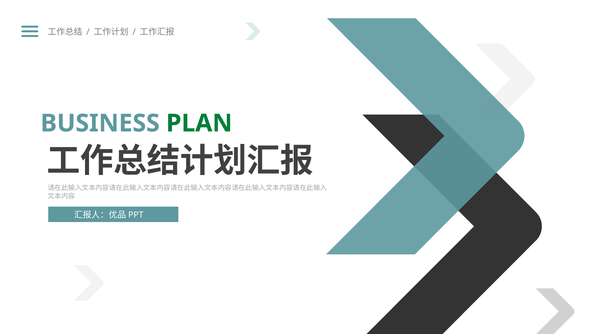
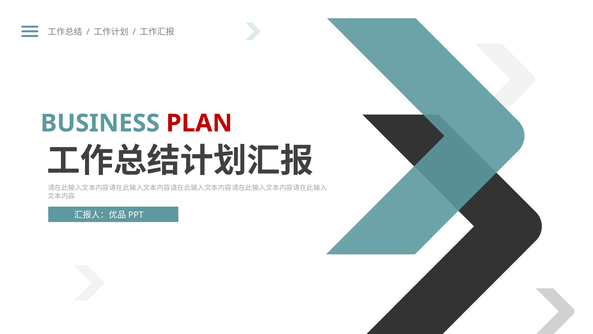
PLAN colour: green -> red (199, 123)
